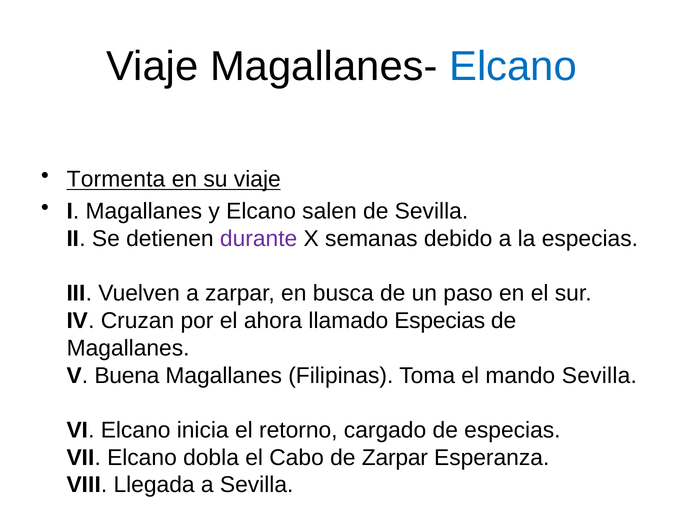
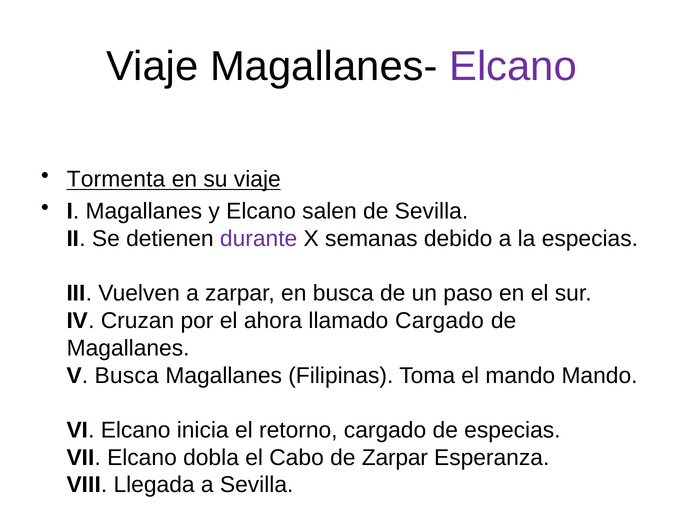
Elcano colour: blue -> purple (513, 66)
llamado Especias: Especias -> Cargado (439, 321)
V Buena: Buena -> Busca (127, 376)
mando Sevilla: Sevilla -> Mando (600, 376)
